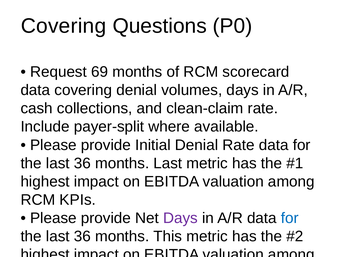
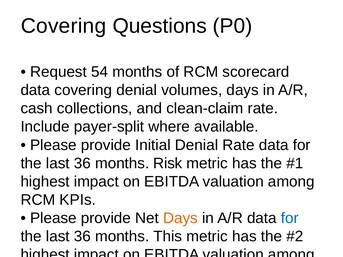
69: 69 -> 54 (100, 72)
months Last: Last -> Risk (168, 163)
Days colour: purple -> orange (180, 218)
